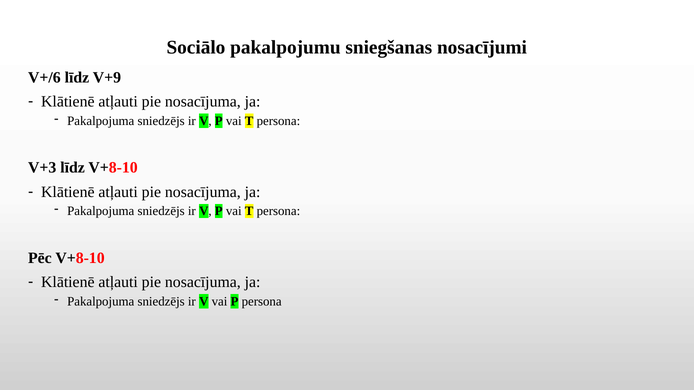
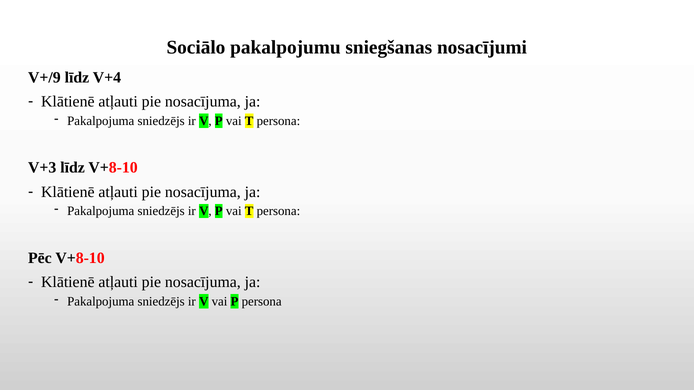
V+/6: V+/6 -> V+/9 (44, 78)
V+9: V+9 -> V+4 (107, 78)
